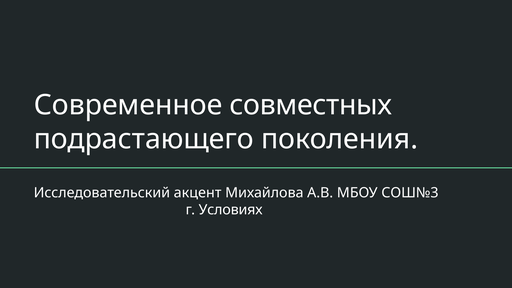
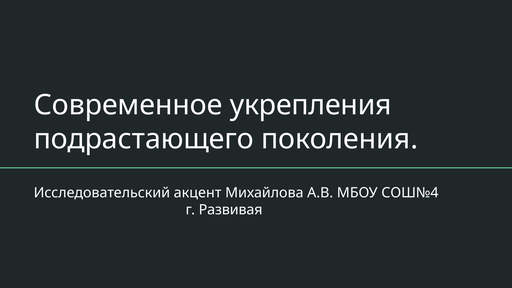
совместных: совместных -> укрепления (311, 105)
СОШ№3: СОШ№3 -> СОШ№4 (410, 193)
Условиях: Условиях -> Развивая (231, 210)
